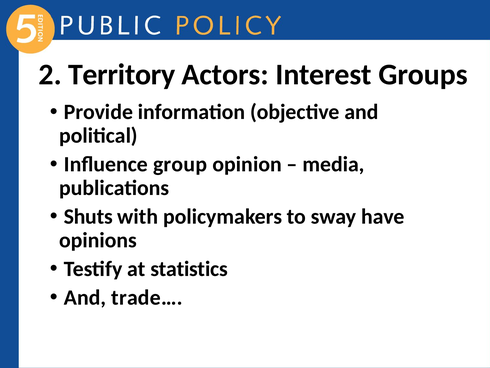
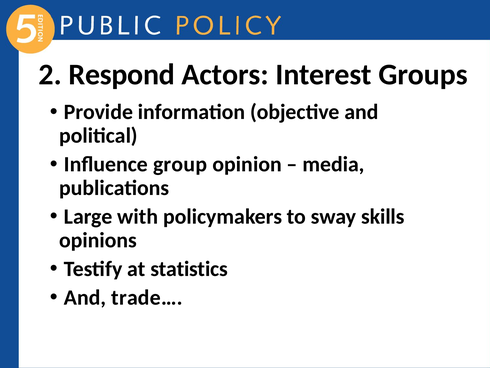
Territory: Territory -> Respond (122, 75)
Shuts: Shuts -> Large (88, 216)
have: have -> skills (383, 216)
